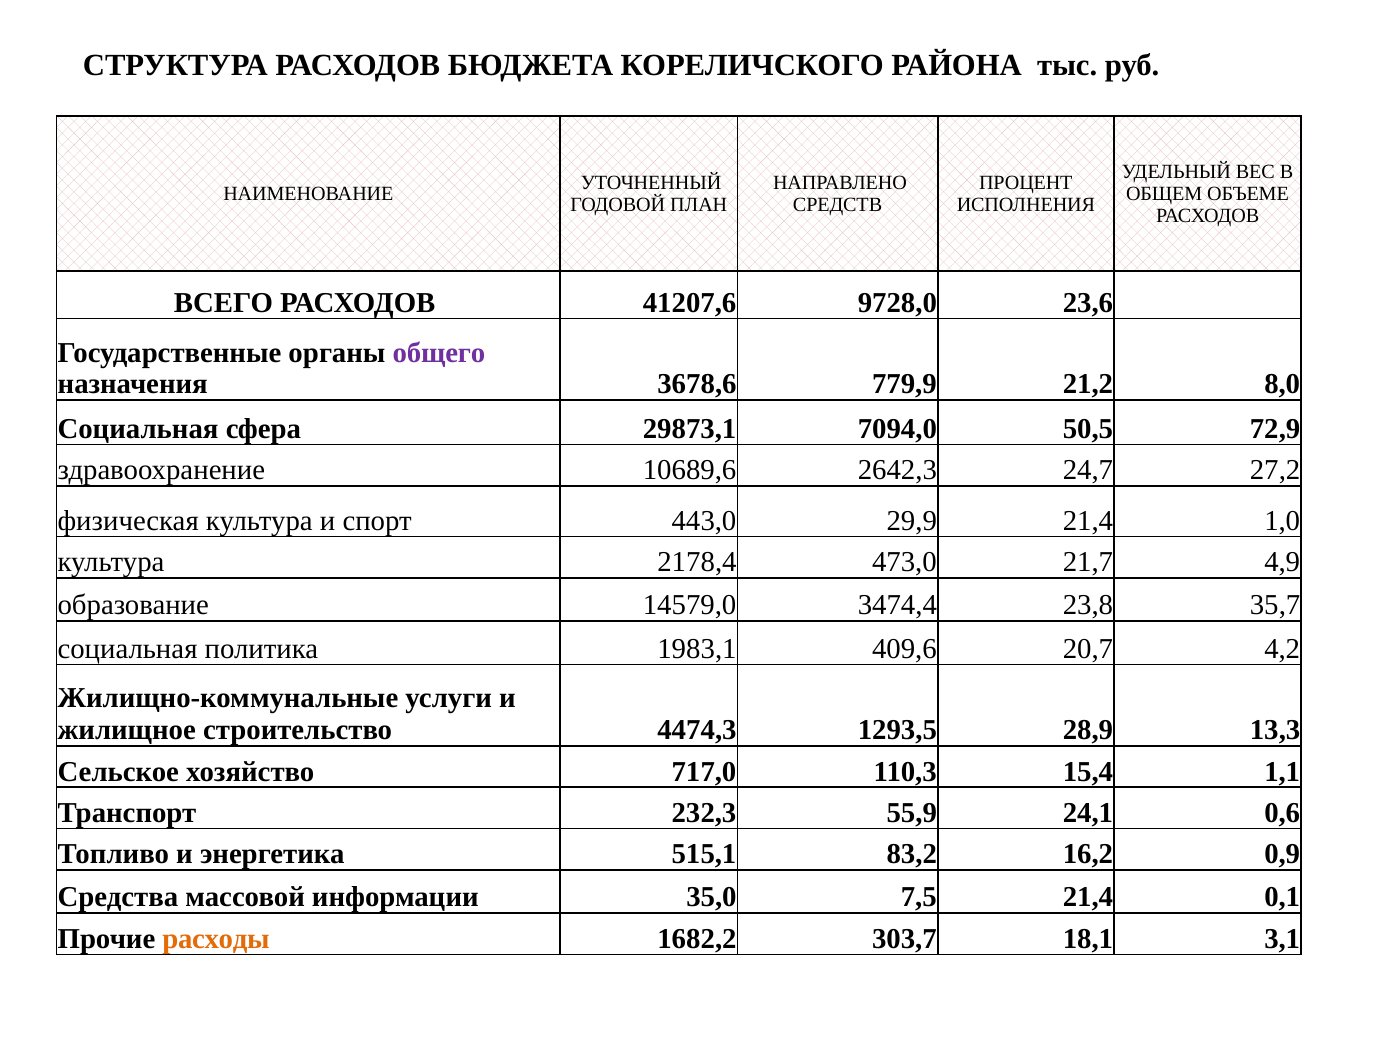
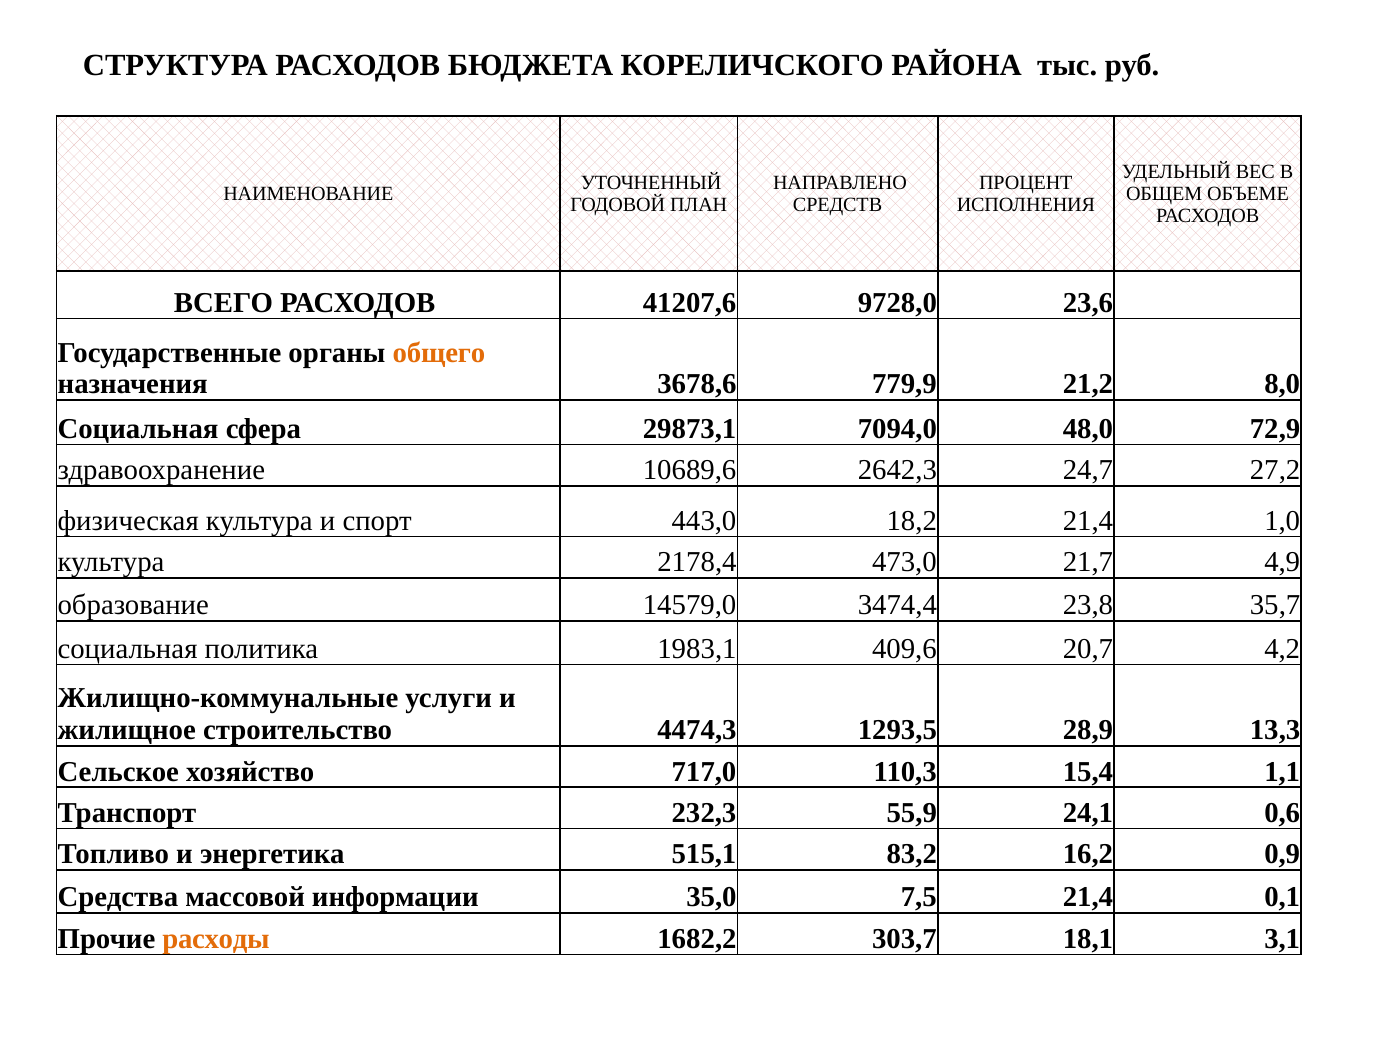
общего colour: purple -> orange (439, 352)
50,5: 50,5 -> 48,0 (1088, 429)
29,9: 29,9 -> 18,2 (912, 520)
